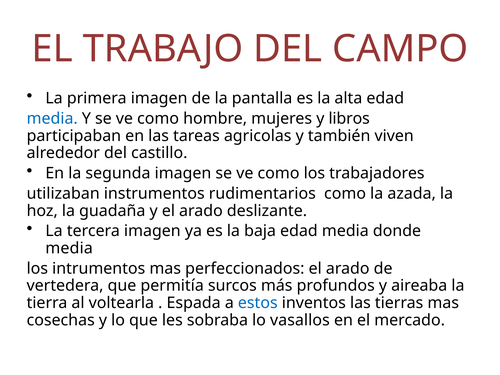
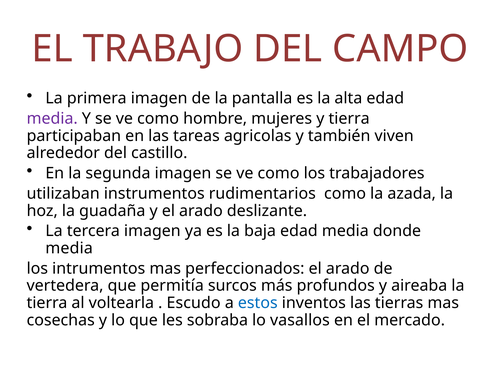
media colour: blue -> purple (52, 119)
y libros: libros -> tierra (349, 119)
Espada: Espada -> Escudo (194, 303)
